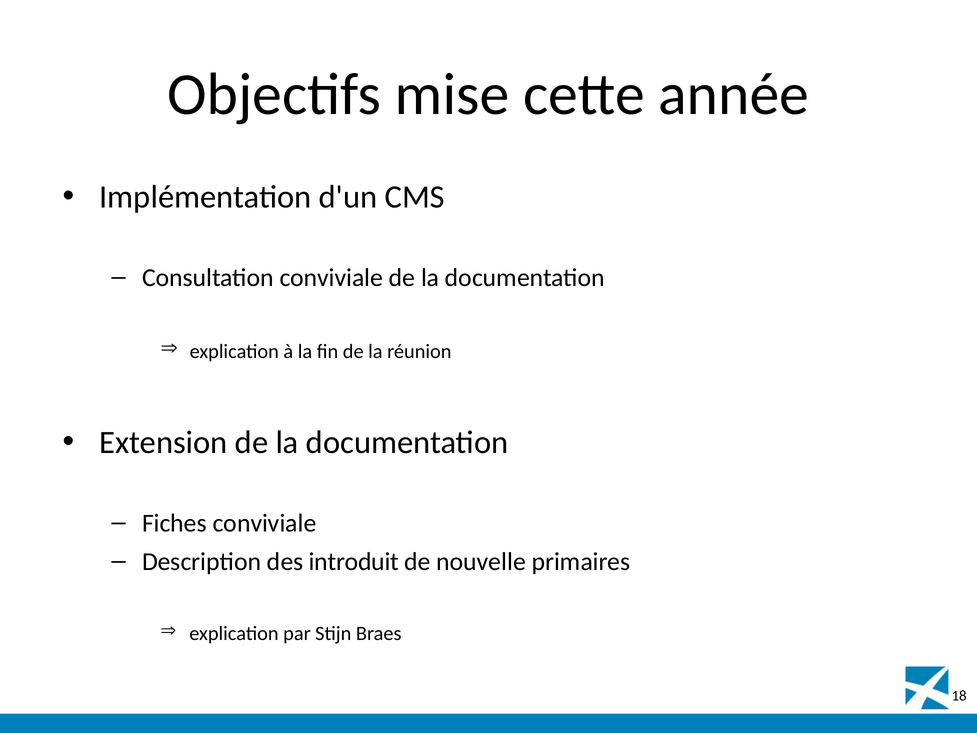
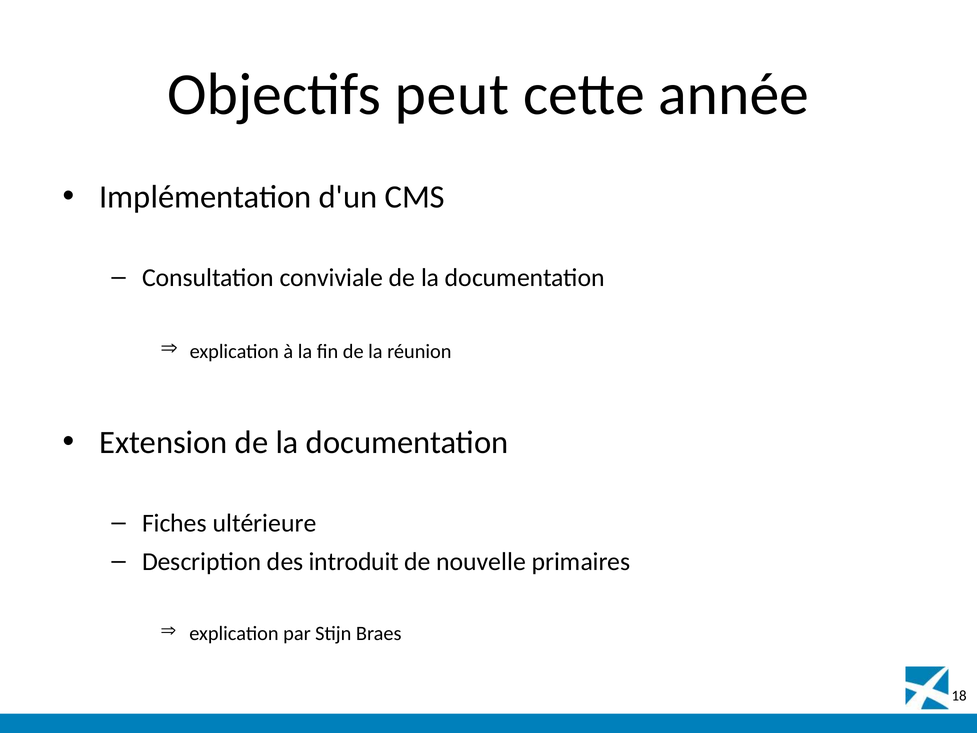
mise: mise -> peut (452, 95)
Fiches conviviale: conviviale -> ultérieure (265, 523)
